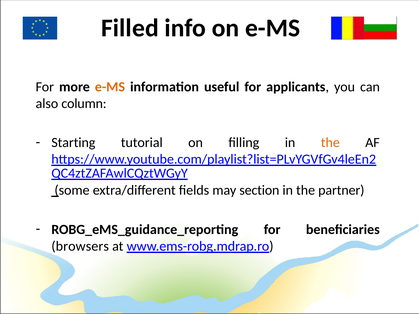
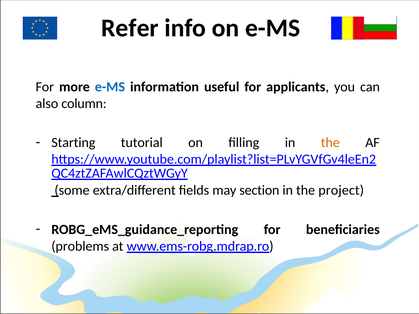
Filled: Filled -> Refer (130, 28)
e-MS colour: orange -> blue (110, 87)
partner: partner -> project (341, 191)
browsers: browsers -> problems (80, 246)
